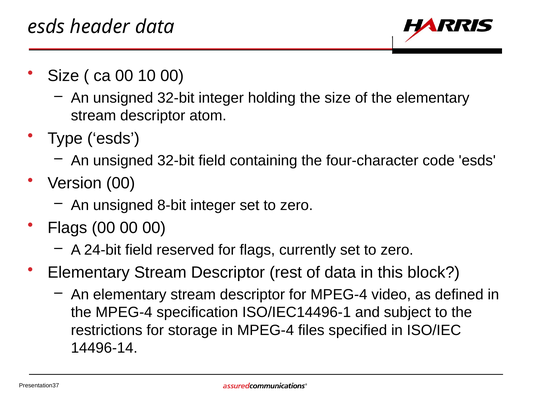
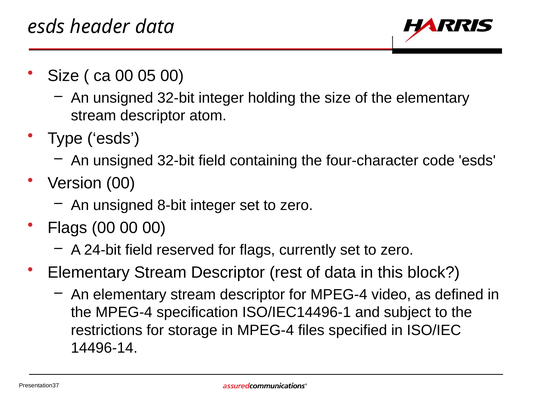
10: 10 -> 05 (147, 76)
